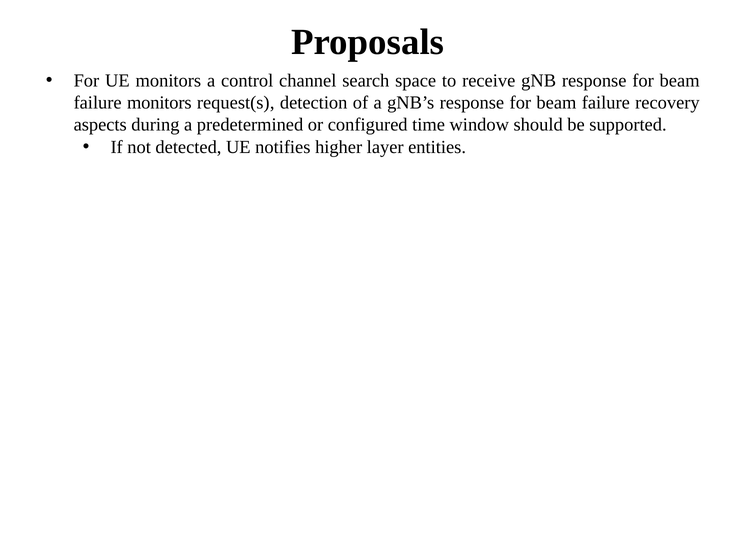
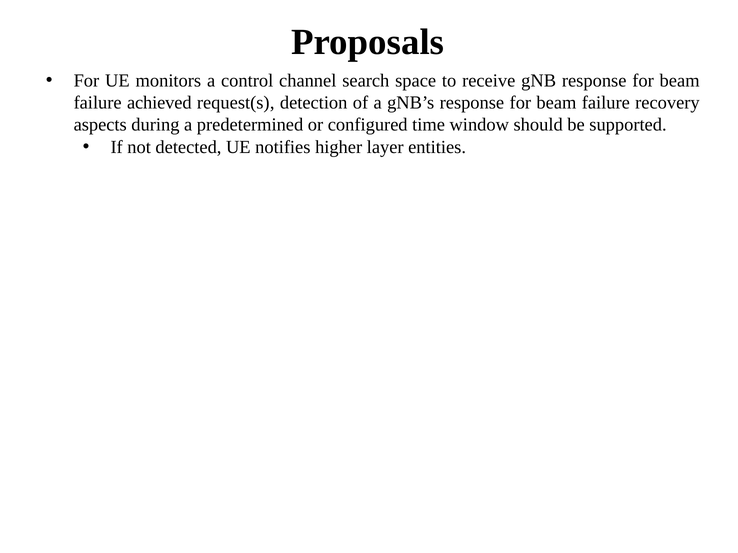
failure monitors: monitors -> achieved (159, 103)
